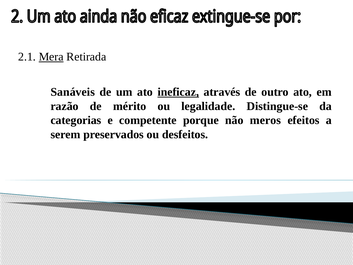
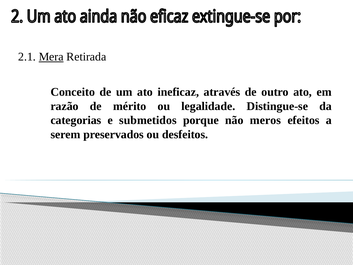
Sanáveis: Sanáveis -> Conceito (73, 92)
ineficaz underline: present -> none (178, 92)
competente: competente -> submetidos (148, 120)
